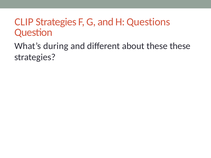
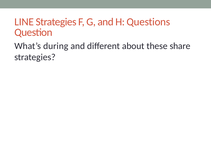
CLIP: CLIP -> LINE (24, 22)
these these: these -> share (180, 46)
